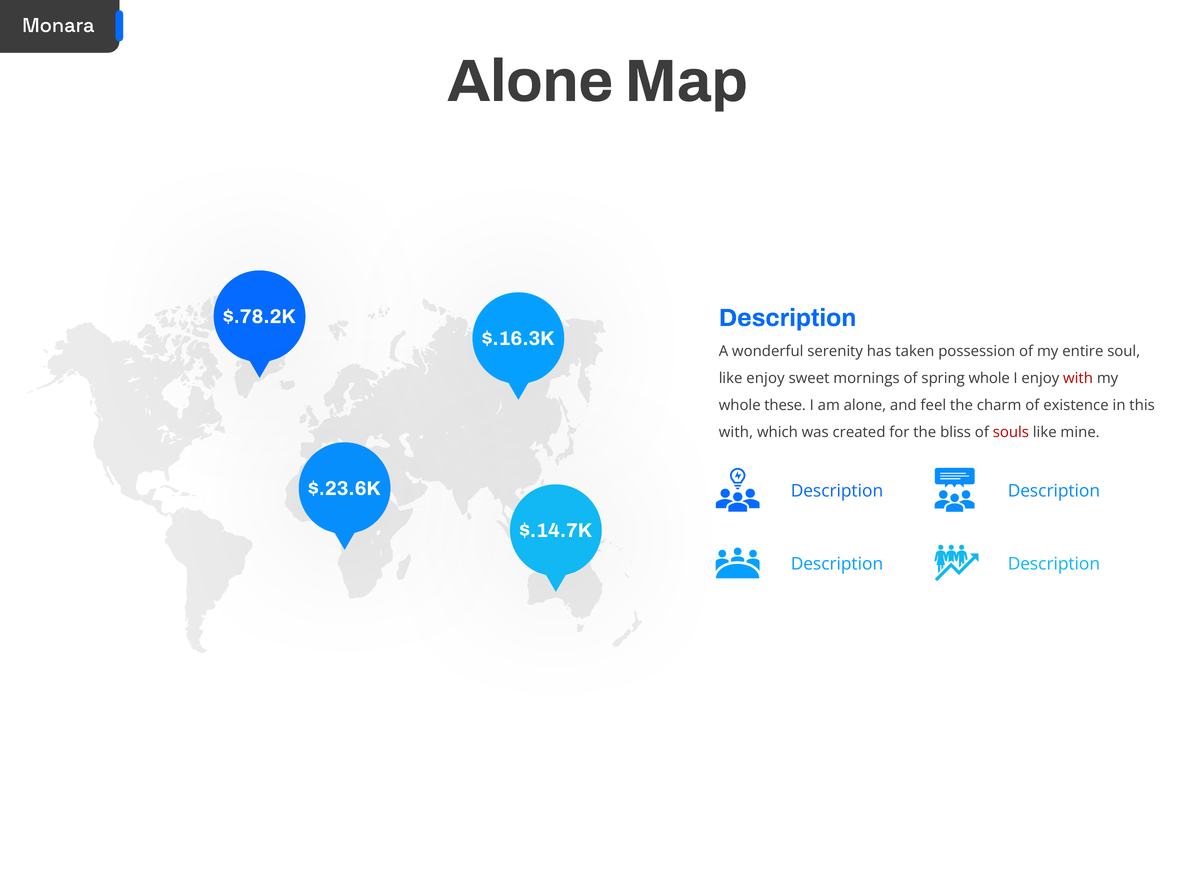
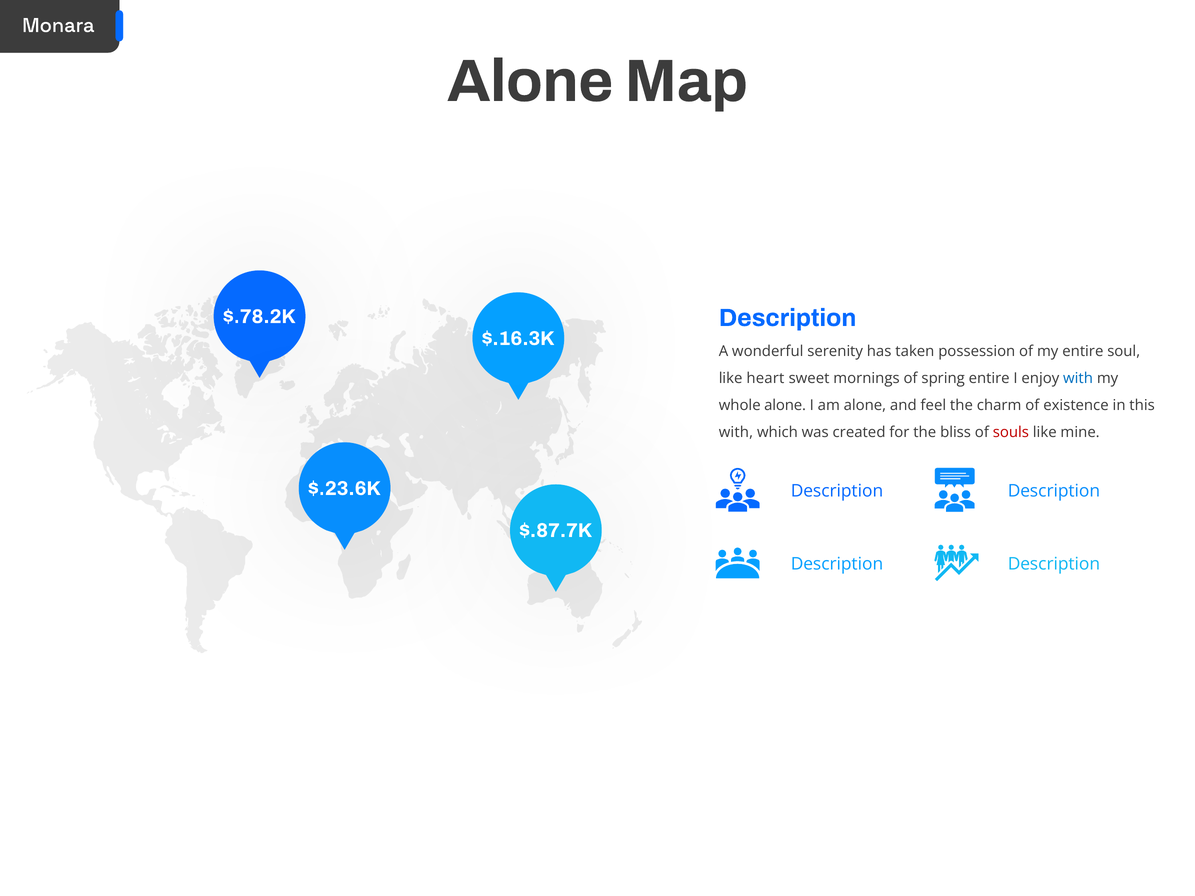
like enjoy: enjoy -> heart (765, 378)
spring whole: whole -> entire (989, 378)
with colour: red -> blue (1078, 378)
whole these: these -> alone (785, 405)
$.14.7K: $.14.7K -> $.87.7K (556, 531)
